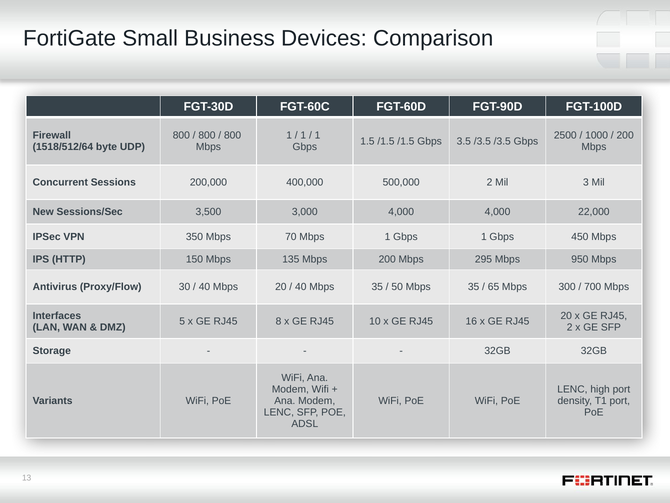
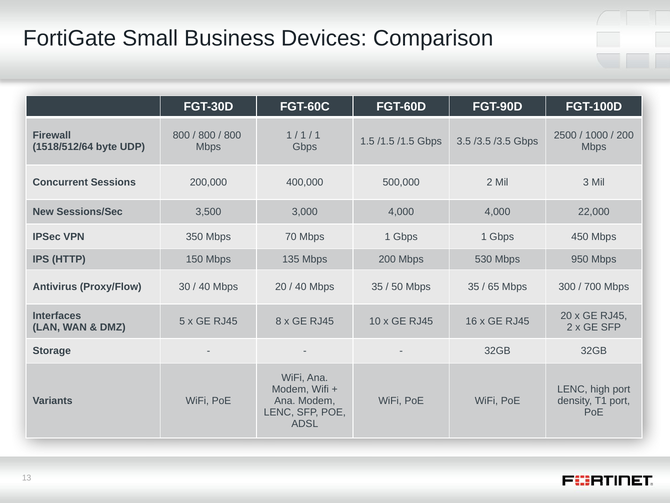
295: 295 -> 530 (484, 259)
